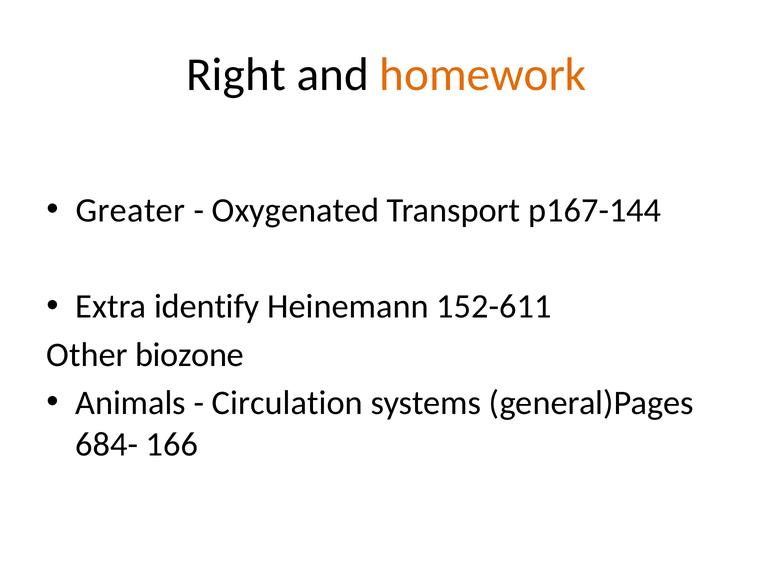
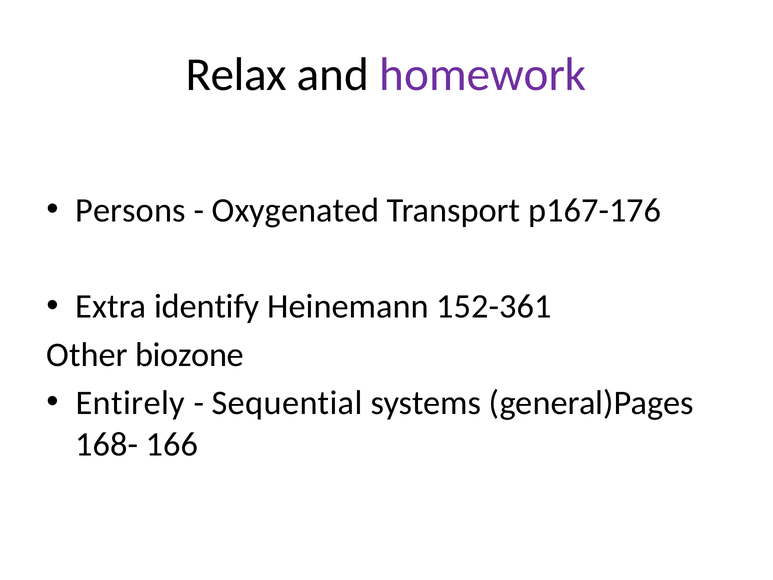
Right: Right -> Relax (236, 75)
homework colour: orange -> purple (483, 75)
Greater: Greater -> Persons (131, 210)
p167-144: p167-144 -> p167-176 (595, 210)
152-611: 152-611 -> 152-361 (494, 307)
Animals: Animals -> Entirely (130, 403)
Circulation: Circulation -> Sequential (287, 403)
684-: 684- -> 168- (107, 444)
